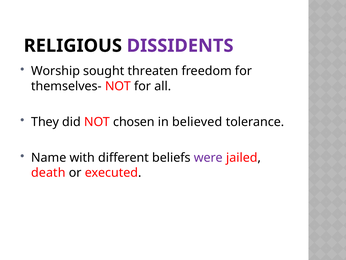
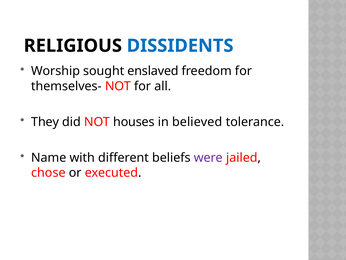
DISSIDENTS colour: purple -> blue (180, 46)
threaten: threaten -> enslaved (153, 71)
chosen: chosen -> houses (134, 122)
death: death -> chose (48, 172)
